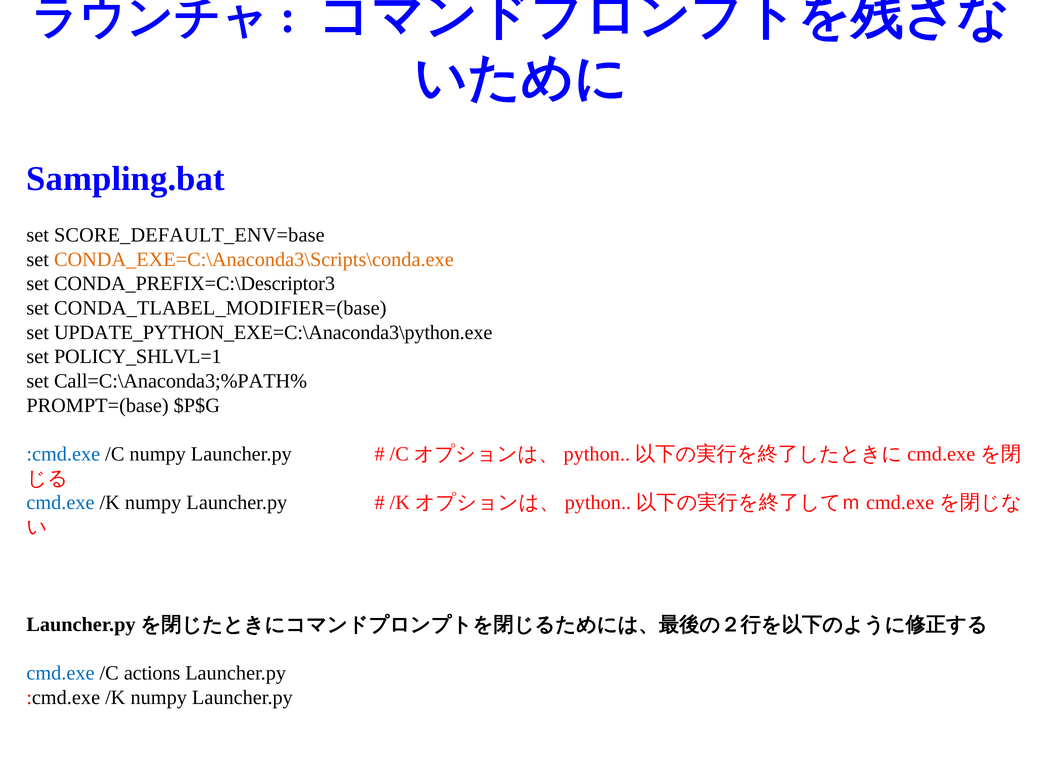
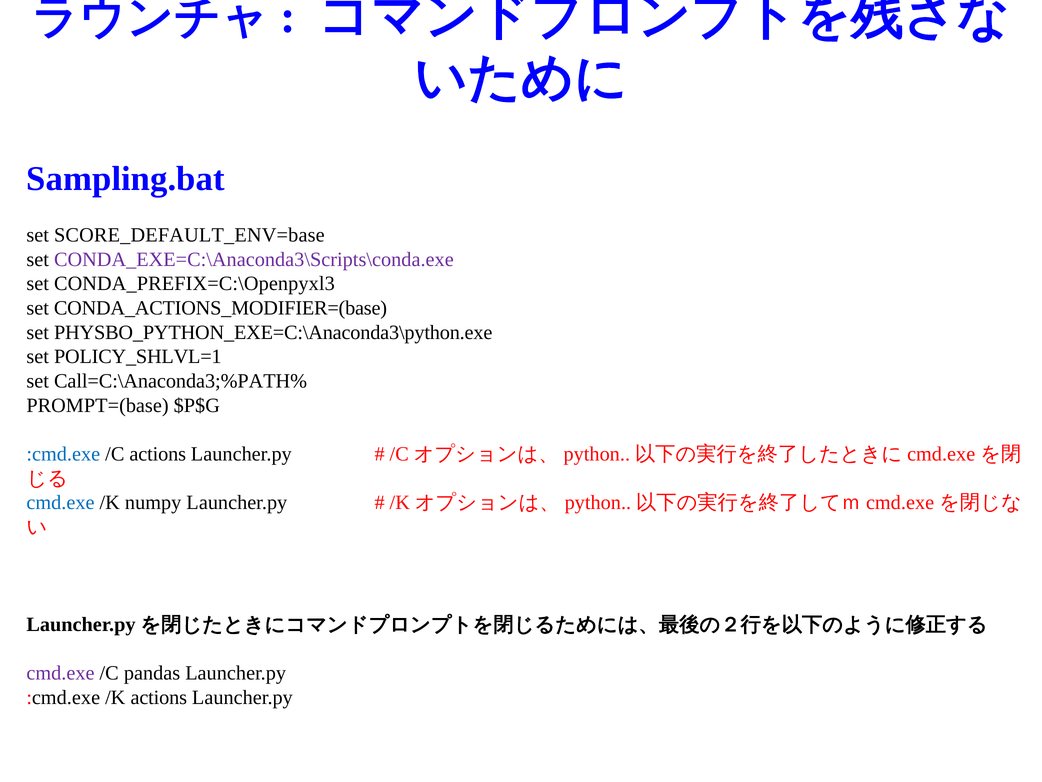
CONDA_EXE=C:\Anaconda3\Scripts\conda.exe colour: orange -> purple (254, 259)
CONDA_PREFIX=C:\Descriptor3: CONDA_PREFIX=C:\Descriptor3 -> CONDA_PREFIX=C:\Openpyxl3 (194, 283)
CONDA_TLABEL_MODIFIER=(base: CONDA_TLABEL_MODIFIER=(base -> CONDA_ACTIONS_MODIFIER=(base (220, 308)
UPDATE_PYTHON_EXE=C:\Anaconda3\python.exe: UPDATE_PYTHON_EXE=C:\Anaconda3\python.exe -> PHYSBO_PYTHON_EXE=C:\Anaconda3\python.exe (273, 332)
/C numpy: numpy -> actions (158, 454)
cmd.exe colour: blue -> purple (61, 673)
actions: actions -> pandas (152, 673)
:cmd.exe /K numpy: numpy -> actions (159, 697)
